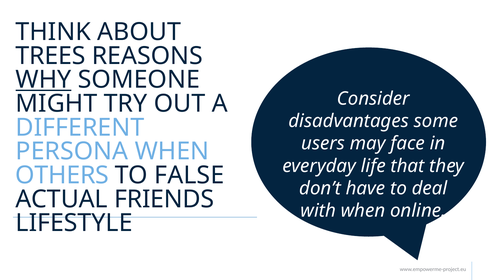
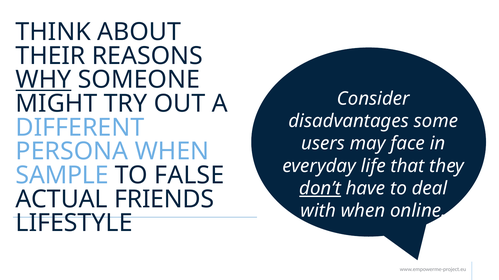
TREES: TREES -> THEIR (51, 56)
OTHERS: OTHERS -> SAMPLE (62, 176)
don’t underline: none -> present (320, 189)
